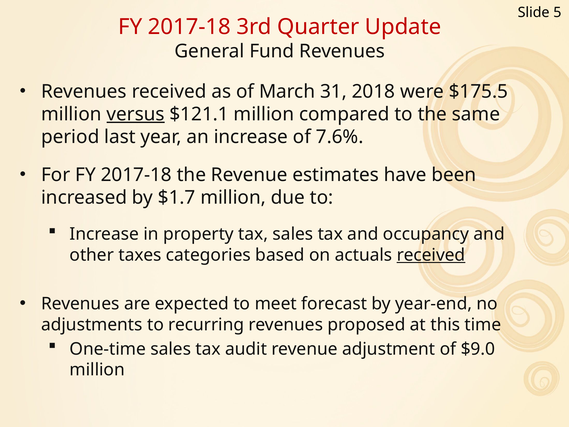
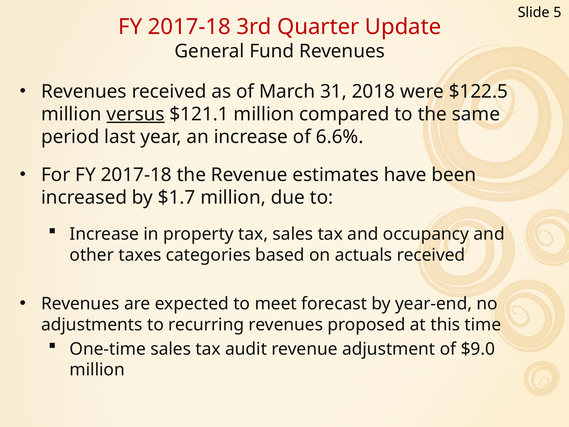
$175.5: $175.5 -> $122.5 (478, 91)
7.6%: 7.6% -> 6.6% (340, 137)
received underline: present -> none (431, 255)
